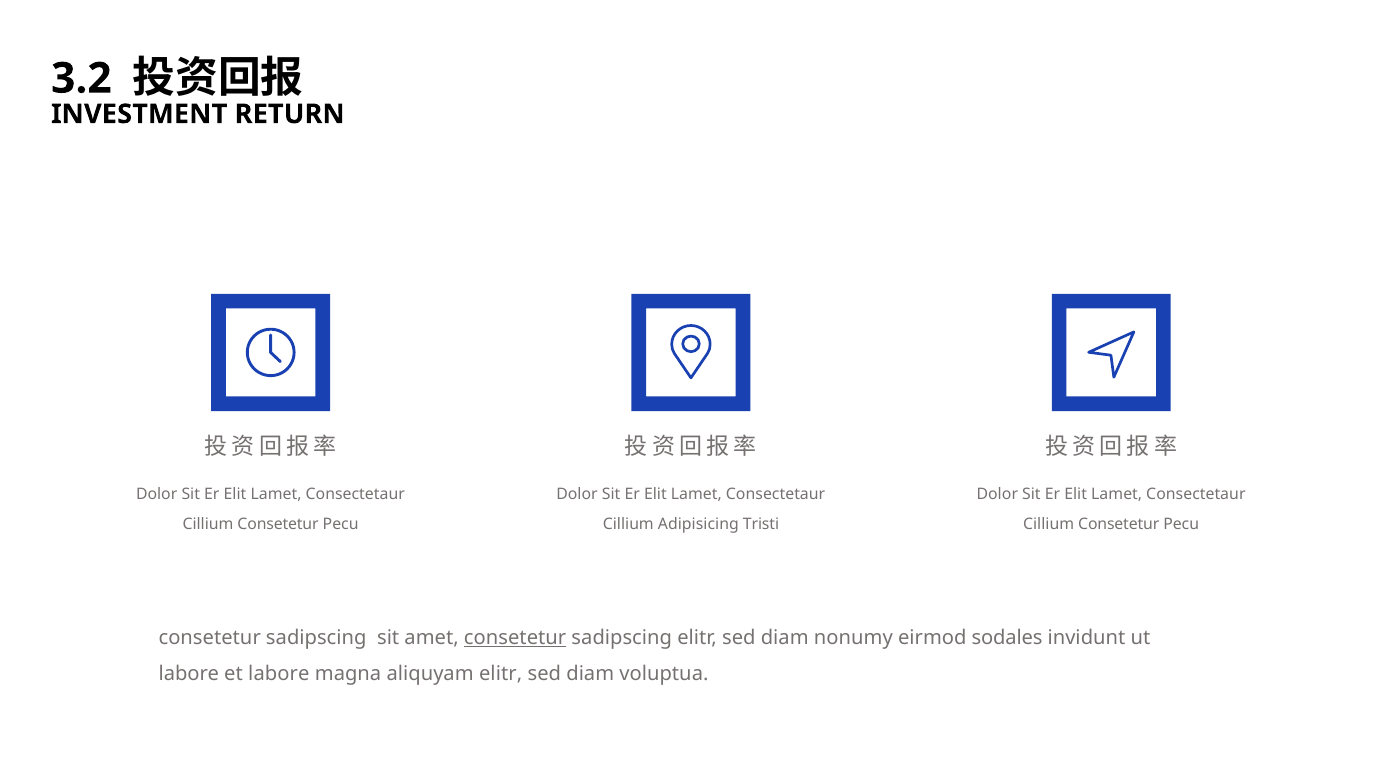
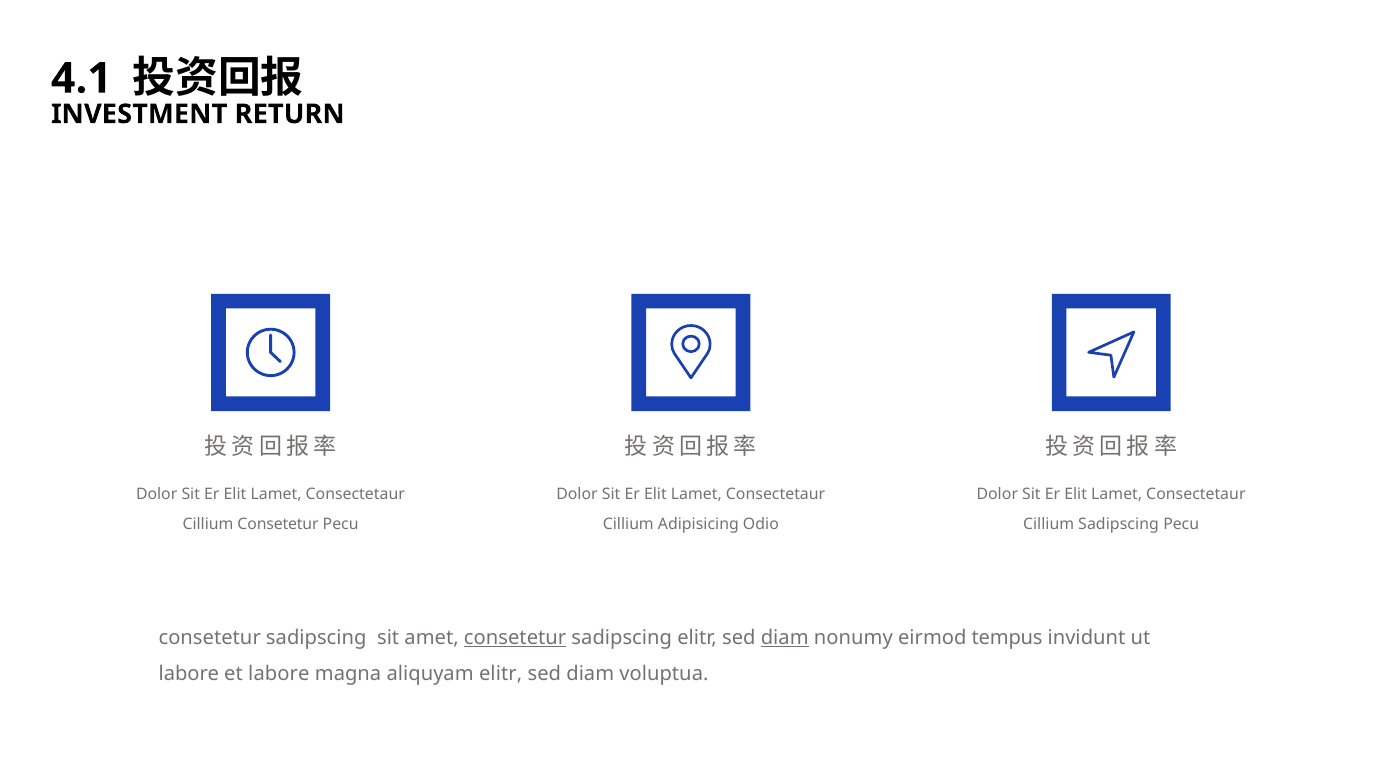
3.2: 3.2 -> 4.1 (81, 78)
Tristi: Tristi -> Odio (761, 524)
Consetetur: Consetetur -> Sadipscing (1119, 524)
diam underline: none -> present (785, 637)
sodales: sodales -> tempus (1007, 637)
